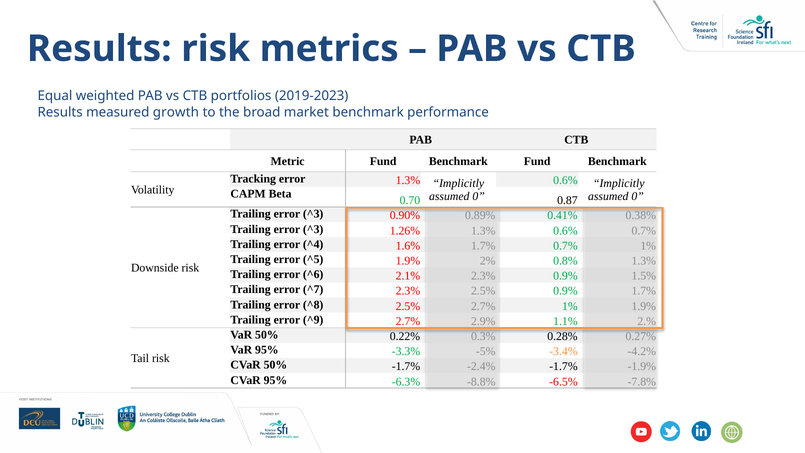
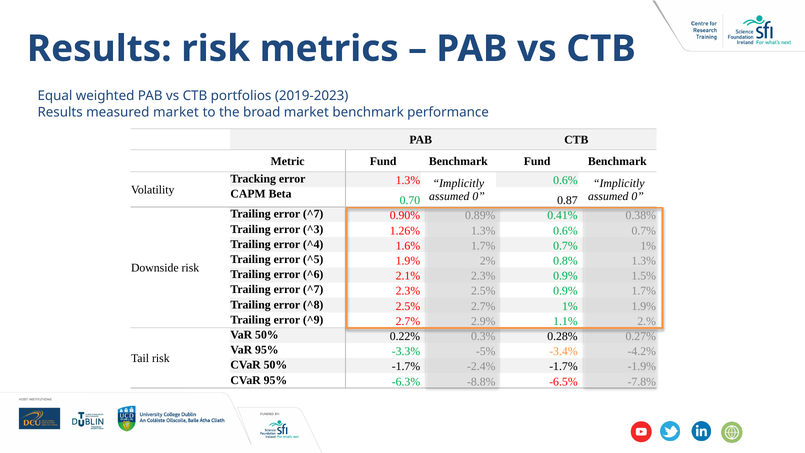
measured growth: growth -> market (176, 112)
^3: ^3 -> ^7 (313, 214)
